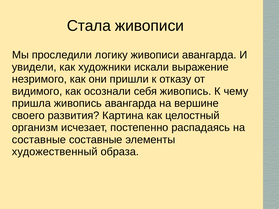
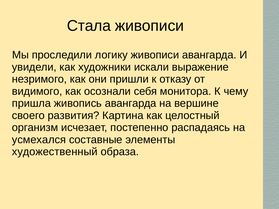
себя живопись: живопись -> монитора (186, 91)
составные: составные -> усмехался (39, 140)
